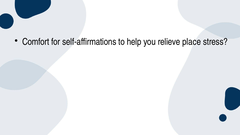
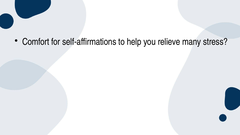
place: place -> many (192, 42)
